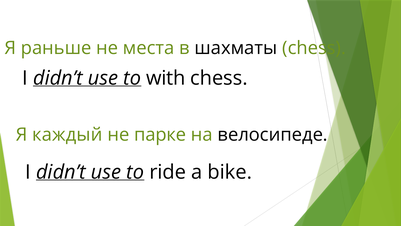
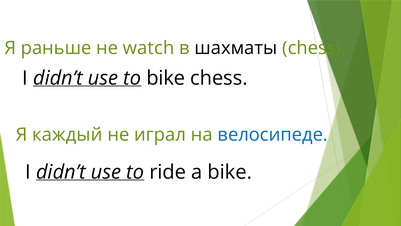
места: места -> watch (149, 48)
to with: with -> bike (166, 78)
парке: парке -> играл (160, 135)
велосипеде colour: black -> blue (273, 135)
